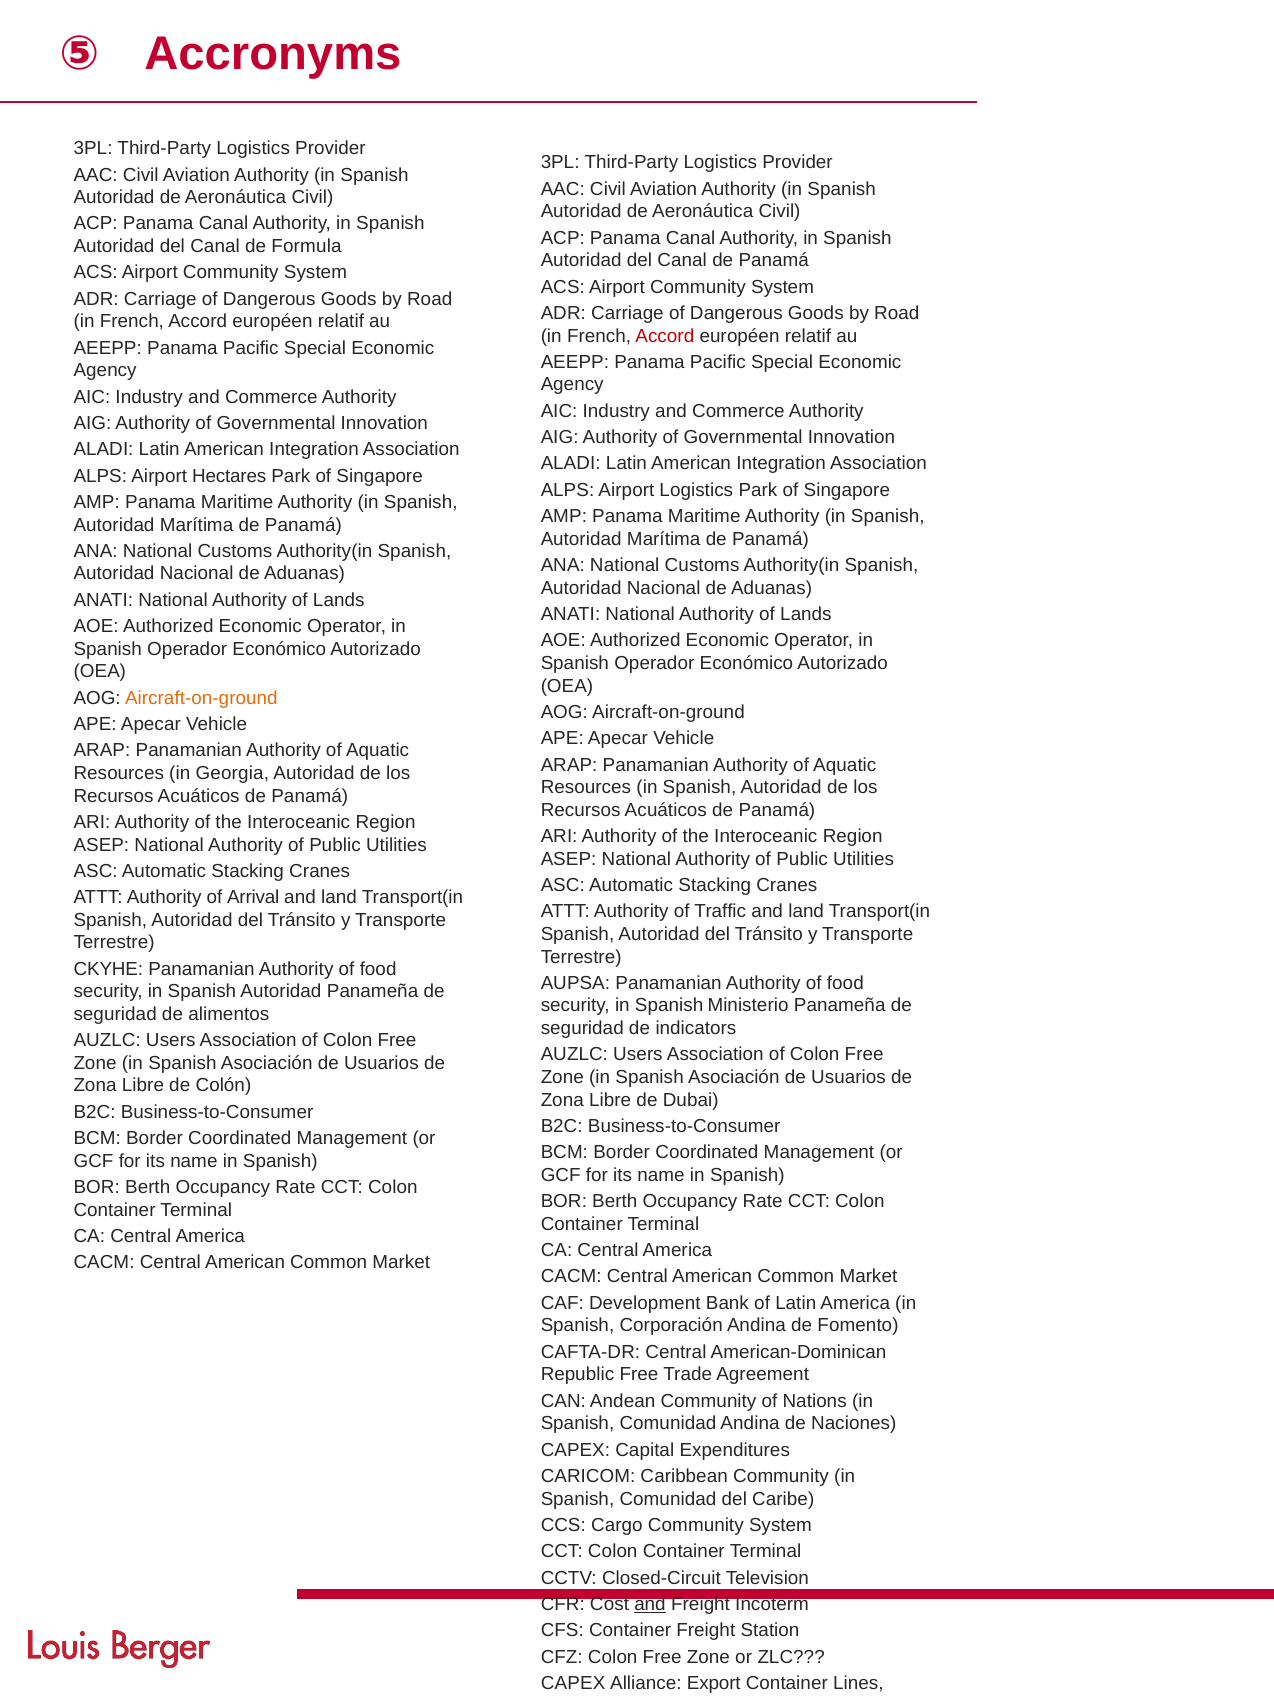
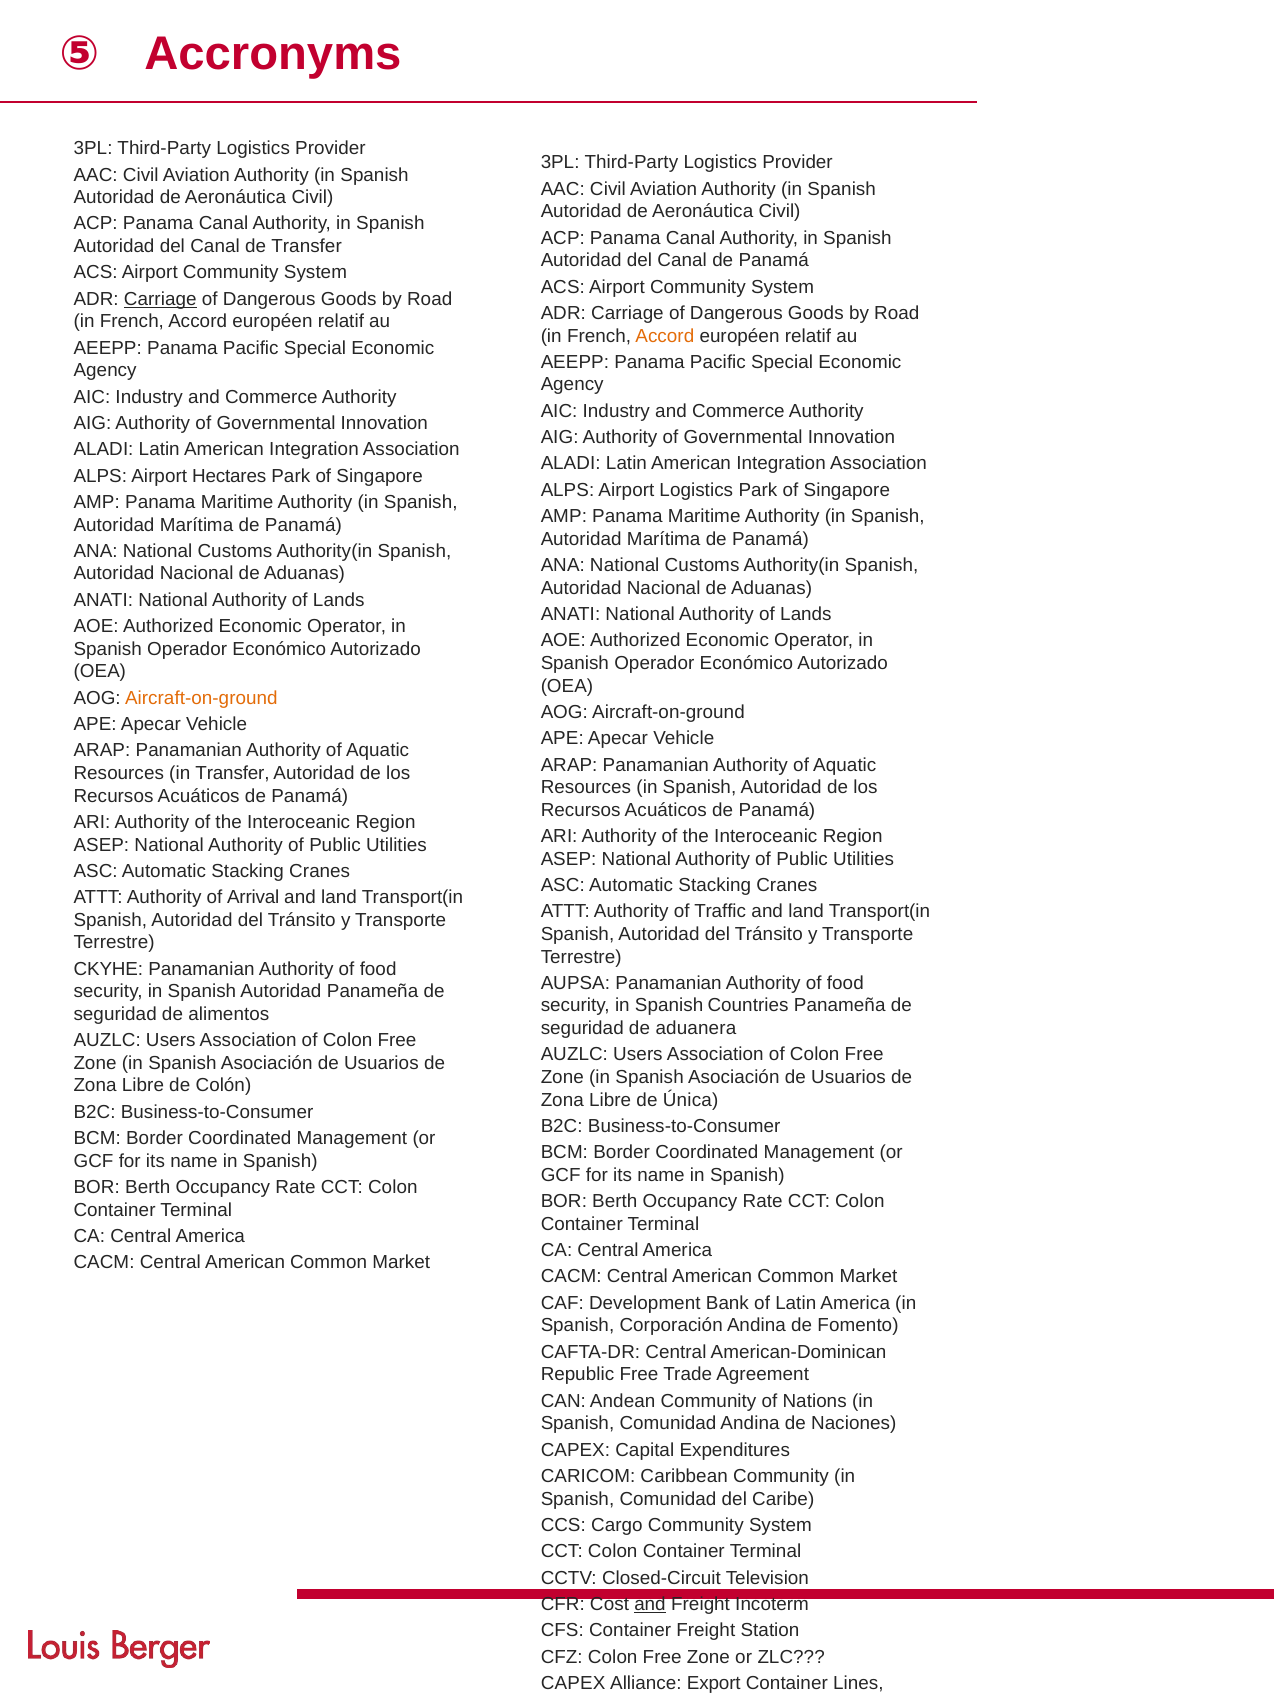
de Formula: Formula -> Transfer (307, 246)
Carriage underline: none -> present (160, 299)
Accord colour: red -> orange (665, 336)
in Georgia: Georgia -> Transfer (232, 774)
security in Spanish Ministerio: Ministerio -> Countries (748, 1006)
de indicators: indicators -> aduanera (696, 1029)
de Dubai: Dubai -> Única (691, 1100)
